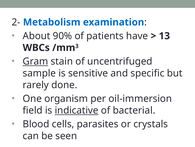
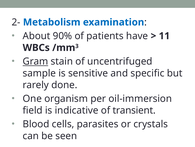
13: 13 -> 11 (164, 36)
indicative underline: present -> none (77, 110)
bacterial: bacterial -> transient (134, 110)
